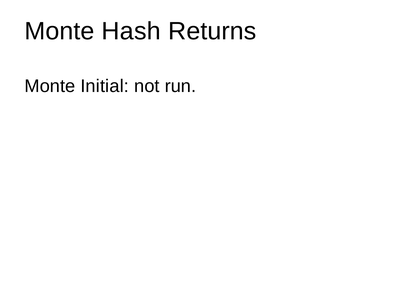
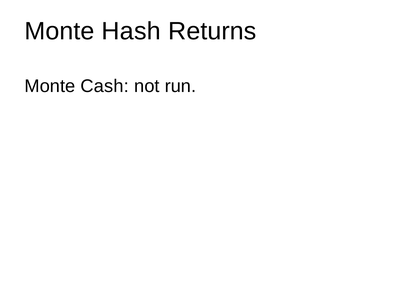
Initial: Initial -> Cash (105, 86)
